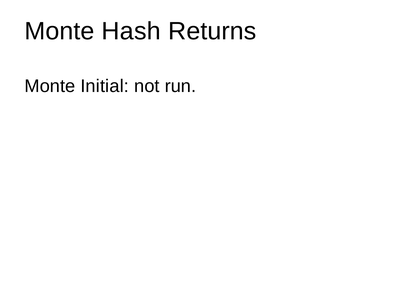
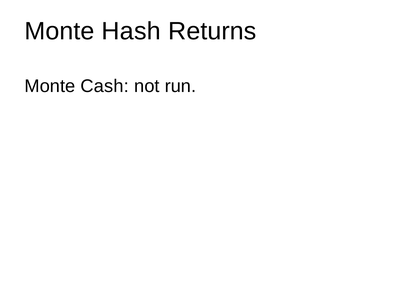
Initial: Initial -> Cash (105, 86)
